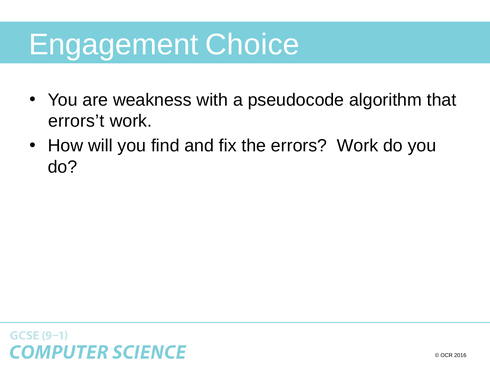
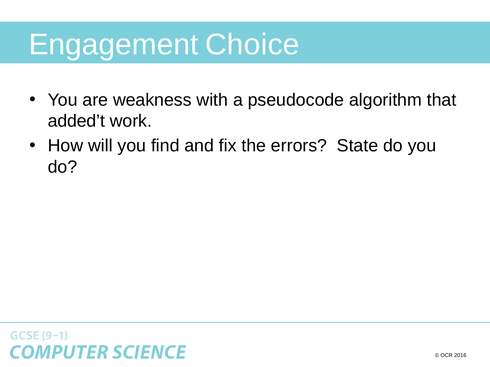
errors’t: errors’t -> added’t (76, 121)
errors Work: Work -> State (358, 146)
